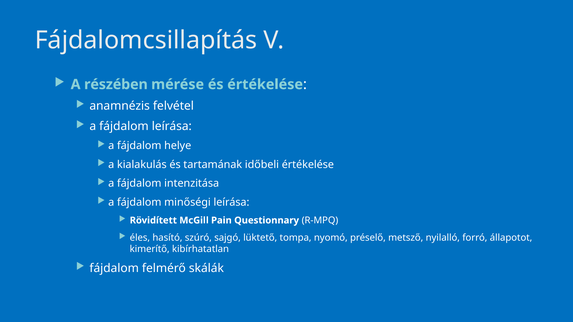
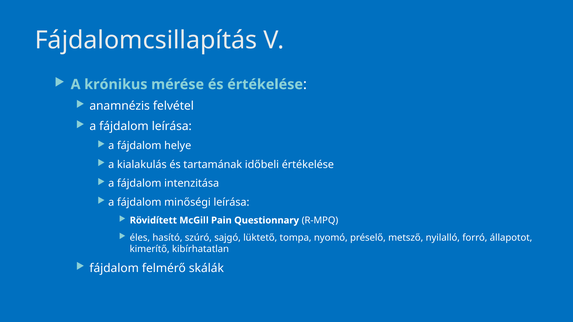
részében: részében -> krónikus (116, 85)
